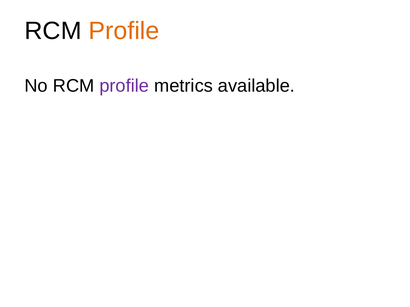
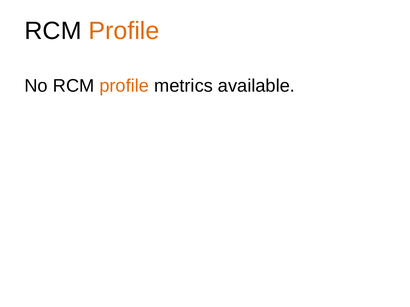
profile colour: purple -> orange (124, 86)
